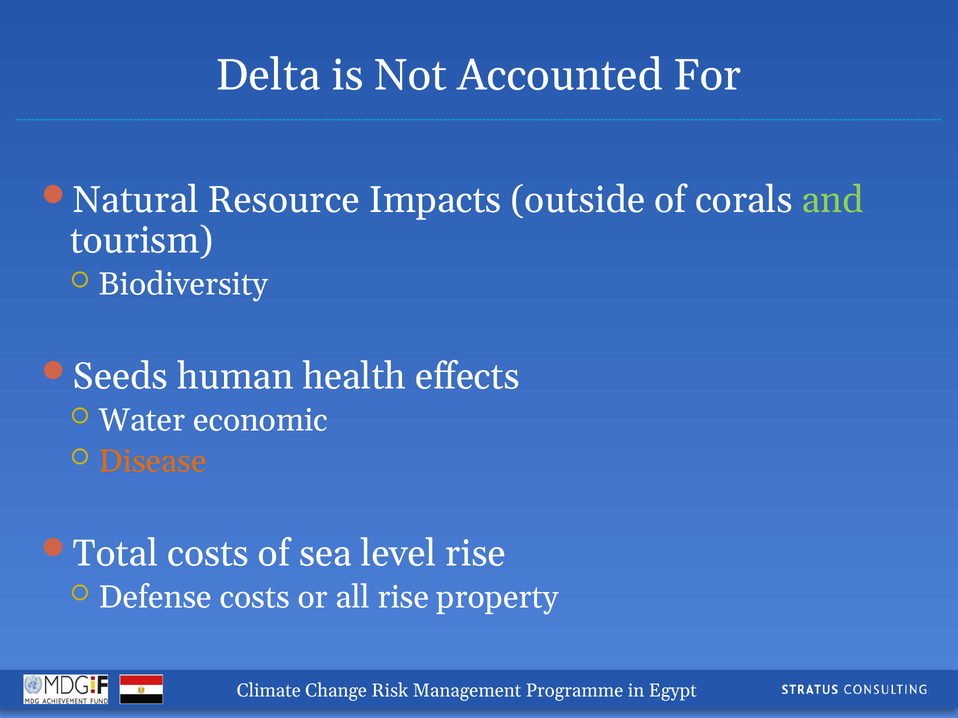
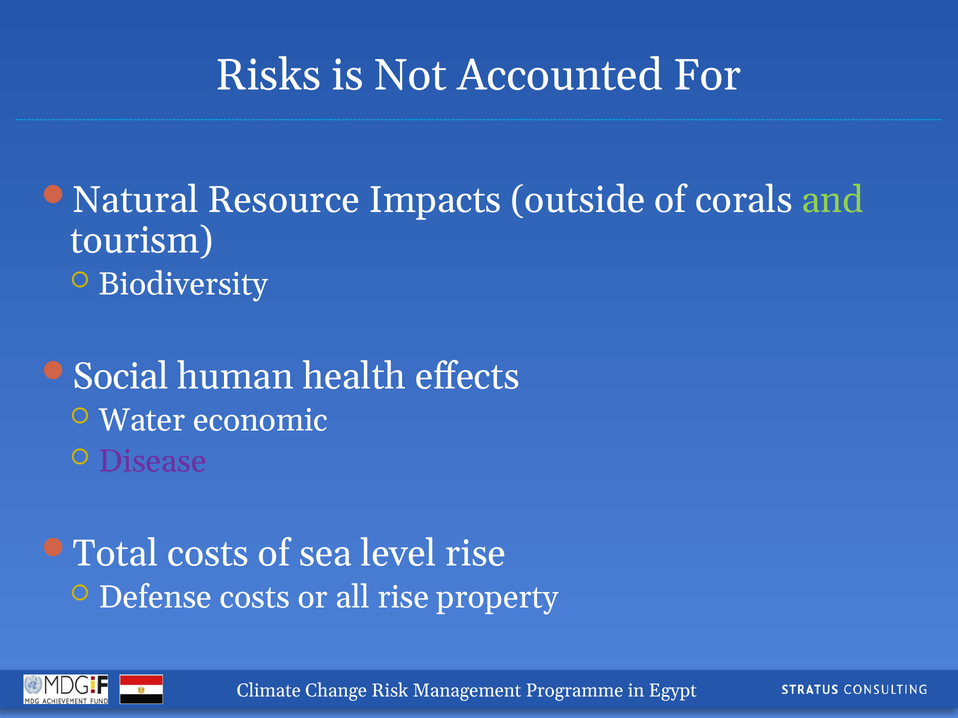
Delta: Delta -> Risks (268, 75)
Seeds: Seeds -> Social (121, 377)
Disease colour: orange -> purple (153, 461)
